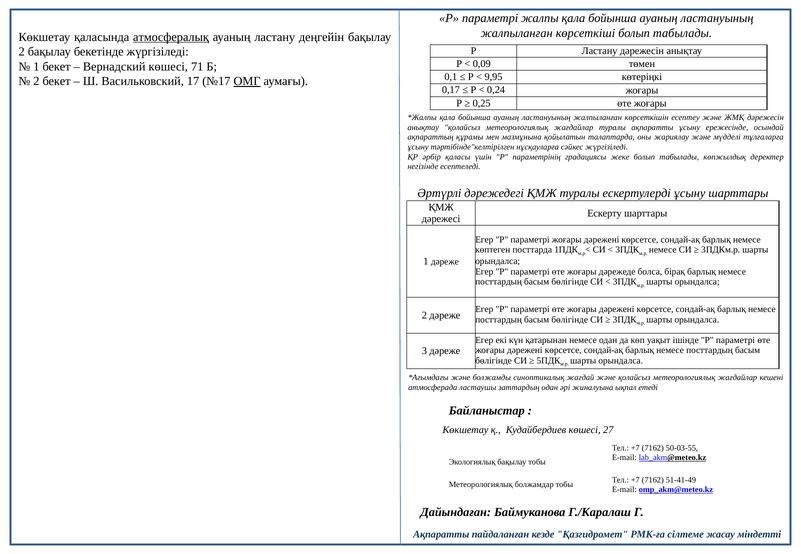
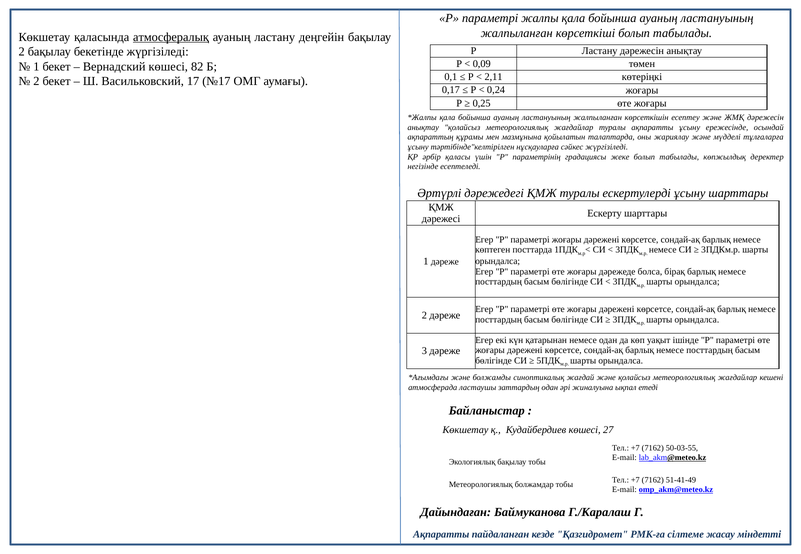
71: 71 -> 82 (197, 67)
9,95: 9,95 -> 2,11 (493, 77)
ОМГ underline: present -> none (247, 81)
